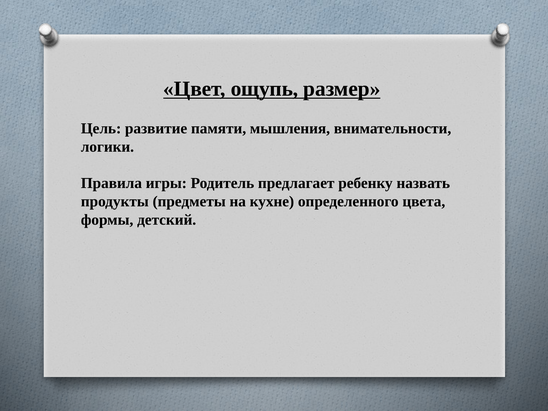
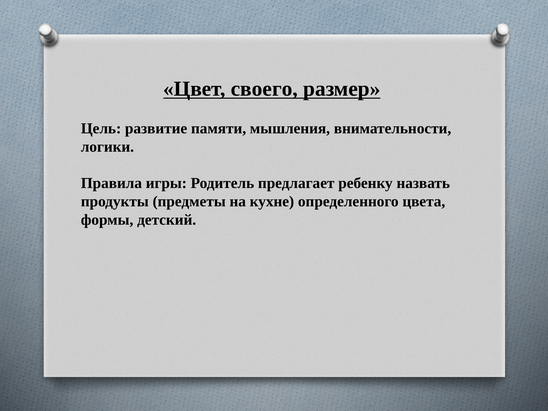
ощупь: ощупь -> своего (264, 89)
